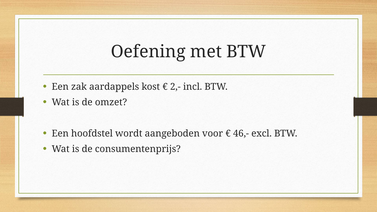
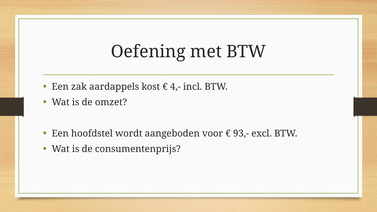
2,-: 2,- -> 4,- (175, 87)
46,-: 46,- -> 93,- (241, 133)
